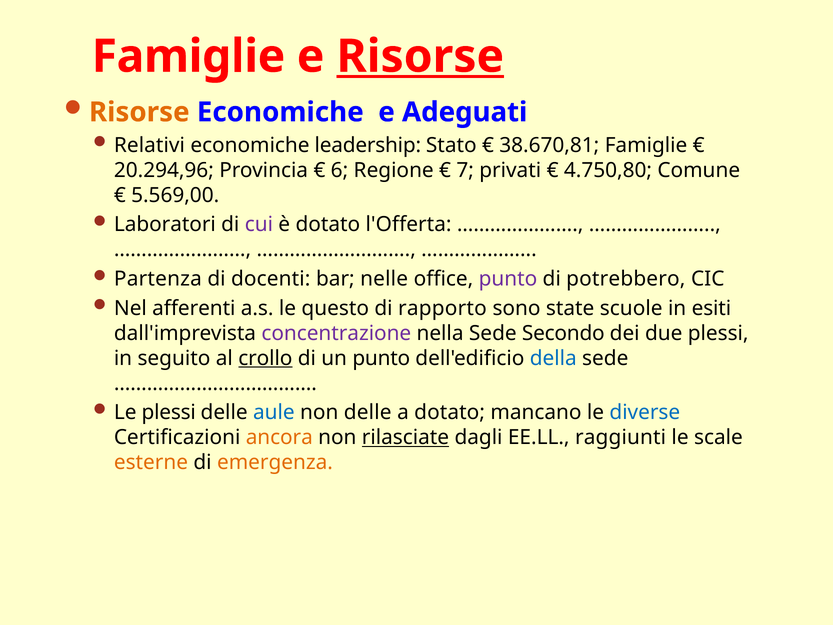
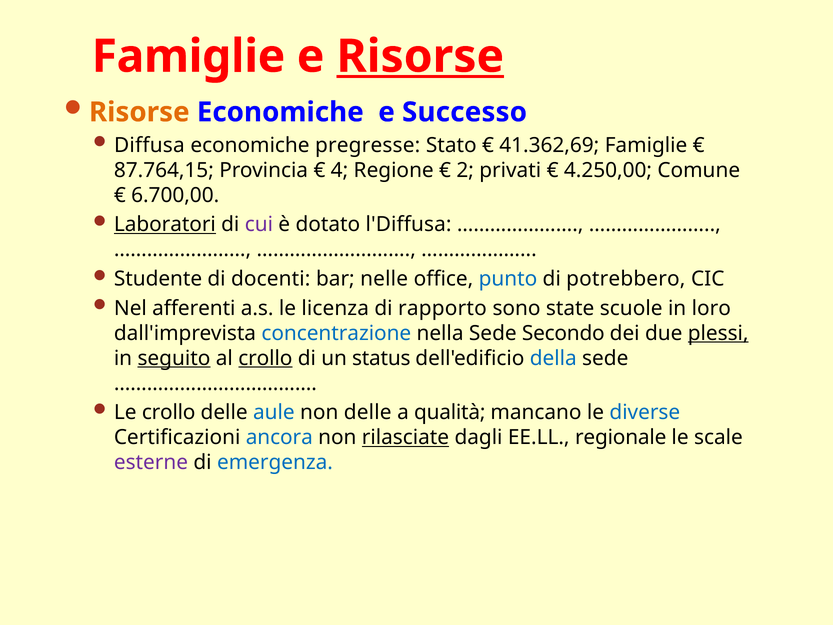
Adeguati: Adeguati -> Successo (465, 112)
Relativi: Relativi -> Diffusa (149, 145)
leadership: leadership -> pregresse (368, 145)
38.670,81: 38.670,81 -> 41.362,69 (549, 145)
20.294,96: 20.294,96 -> 87.764,15 (164, 170)
6: 6 -> 4 (339, 170)
7: 7 -> 2 (465, 170)
4.750,80: 4.750,80 -> 4.250,00 (608, 170)
5.569,00: 5.569,00 -> 6.700,00 (175, 195)
Laboratori underline: none -> present (165, 224)
l'Offerta: l'Offerta -> l'Diffusa (409, 224)
Partenza: Partenza -> Studente (158, 279)
punto colour: purple -> blue (508, 279)
questo: questo -> licenza (335, 308)
esiti: esiti -> loro (711, 308)
concentrazione colour: purple -> blue (336, 333)
plessi underline: none -> present (718, 333)
seguito underline: none -> present (174, 358)
un punto: punto -> status (381, 358)
Le plessi: plessi -> crollo (169, 412)
a dotato: dotato -> qualità (450, 412)
ancora colour: orange -> blue (279, 437)
raggiunti: raggiunti -> regionale (621, 437)
esterne colour: orange -> purple (151, 462)
emergenza colour: orange -> blue (275, 462)
